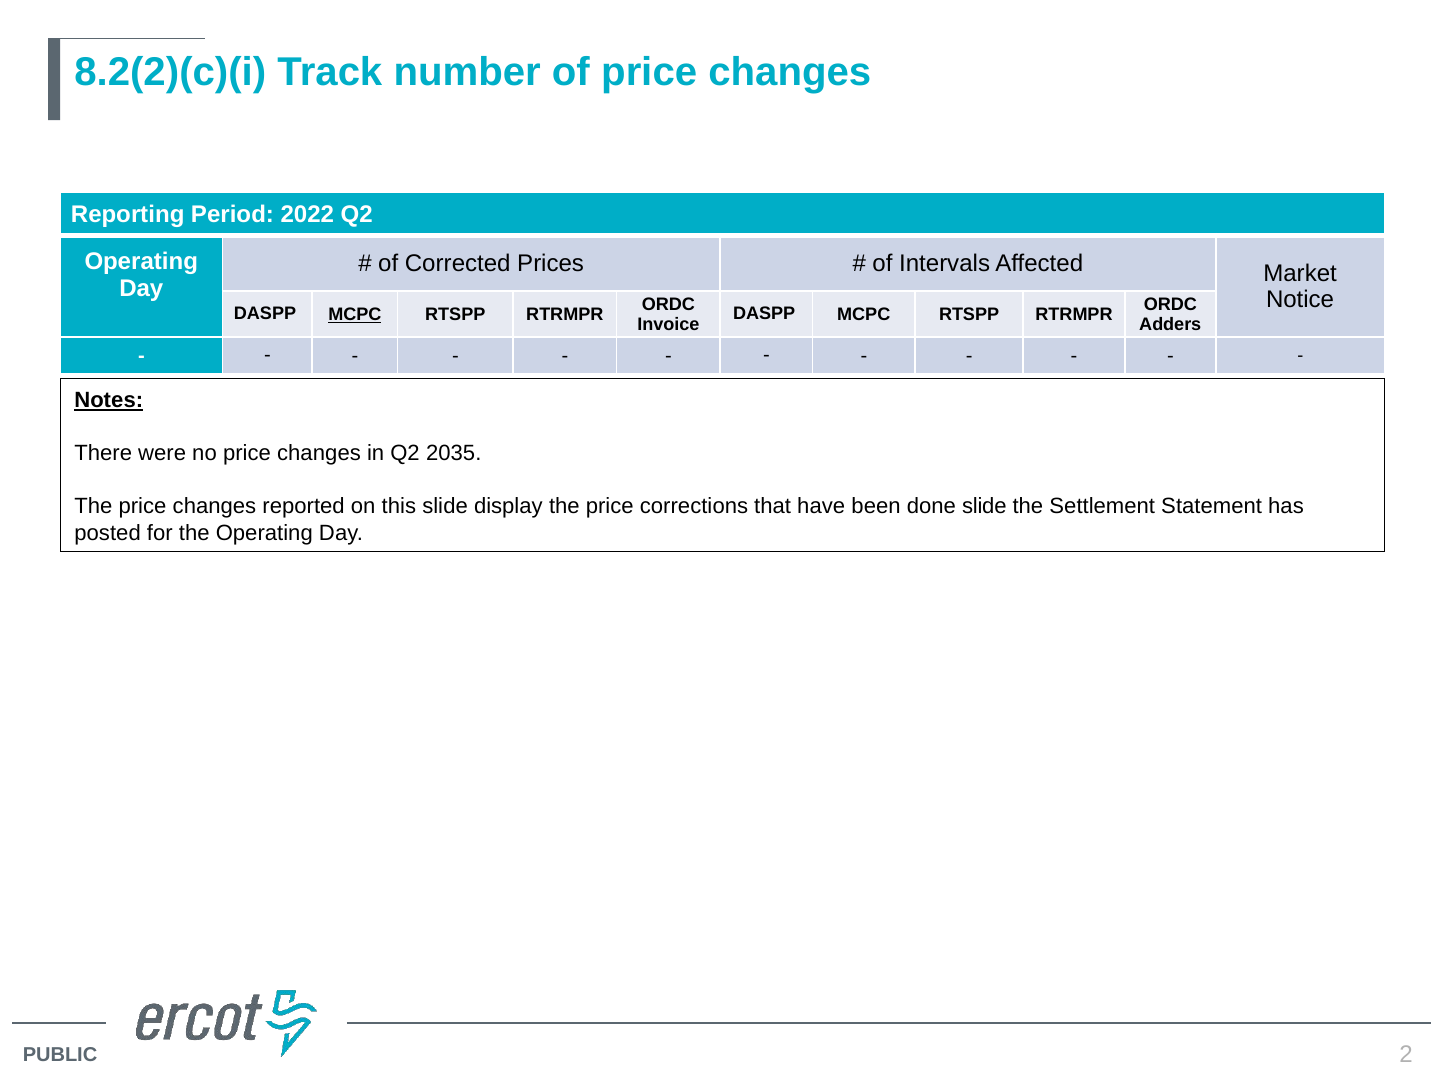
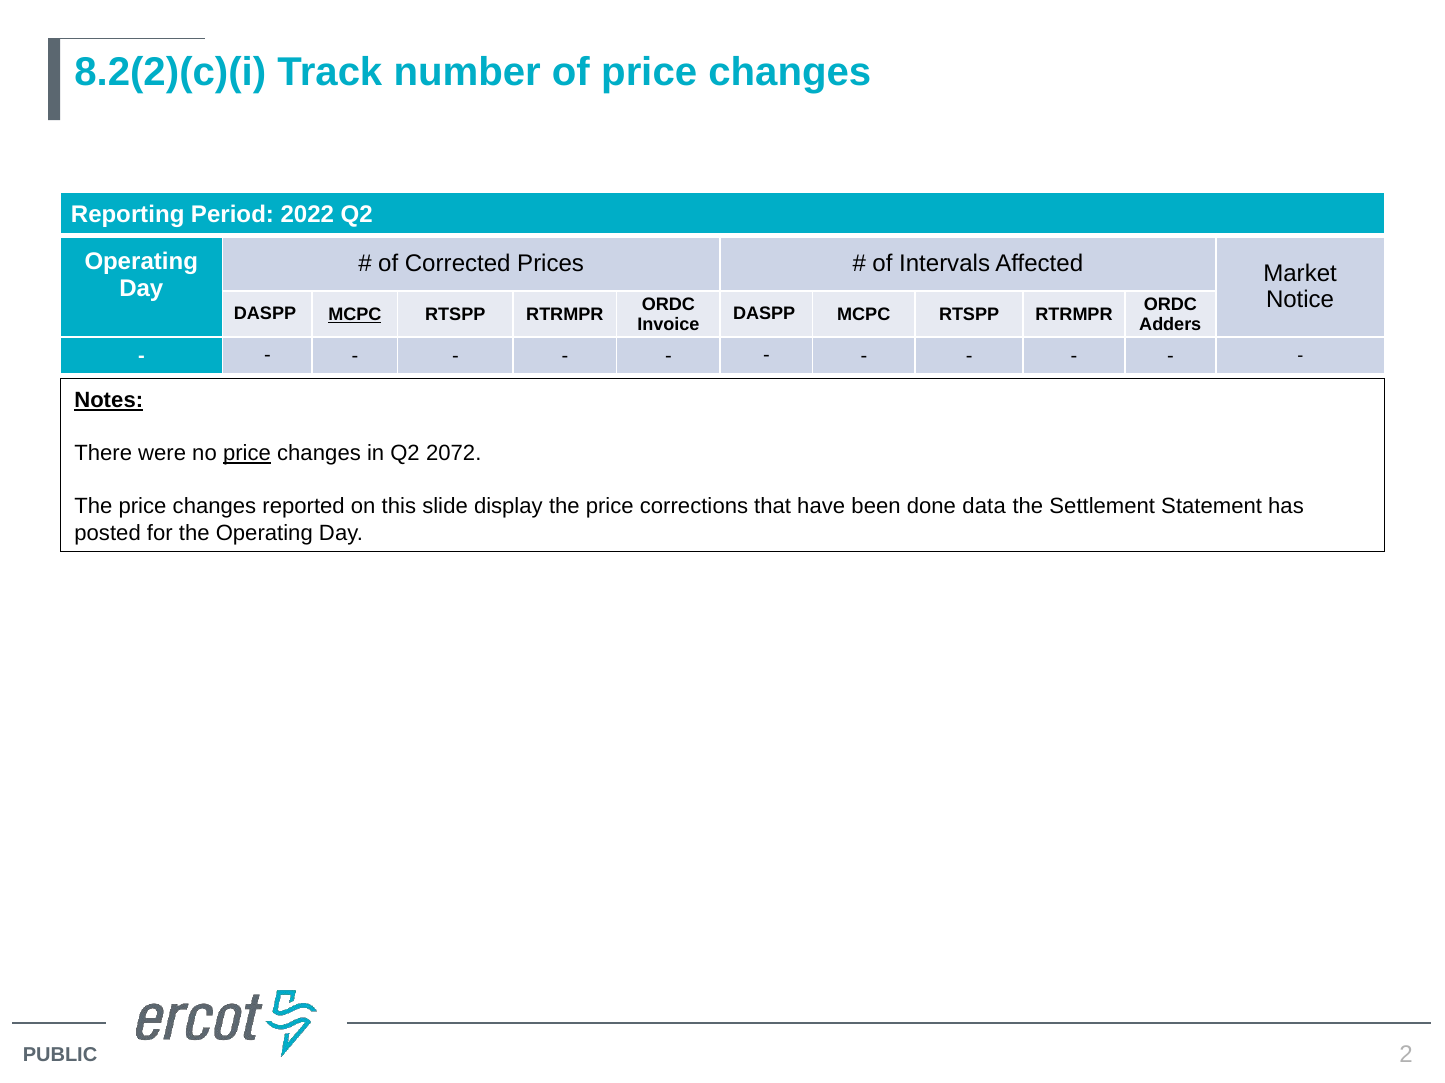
price underline: none -> present (247, 454)
2035: 2035 -> 2072 (454, 454)
done slide: slide -> data (984, 507)
